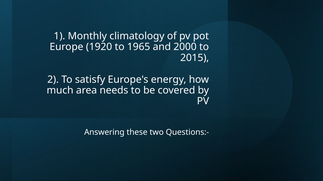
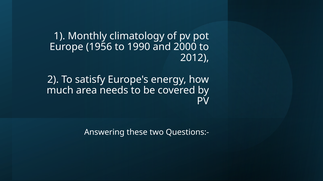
1920: 1920 -> 1956 (99, 47)
1965: 1965 -> 1990 (139, 47)
2015: 2015 -> 2012 (195, 58)
